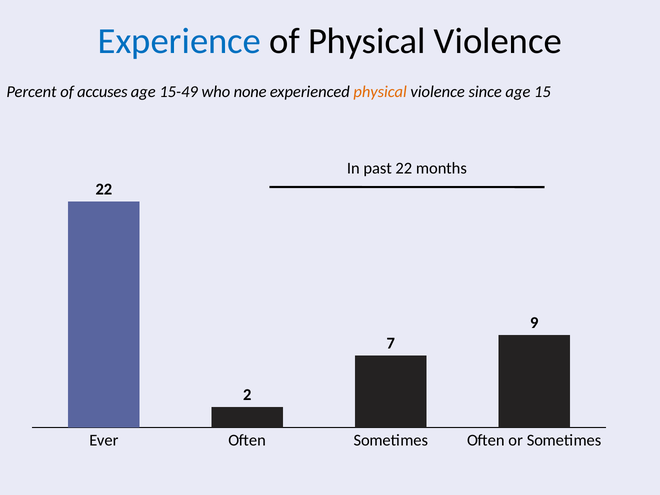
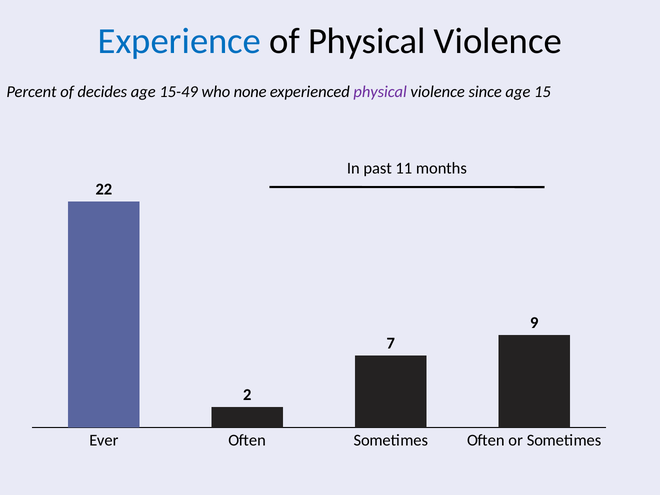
accuses: accuses -> decides (102, 92)
physical colour: orange -> purple (380, 92)
past 22: 22 -> 11 (404, 168)
